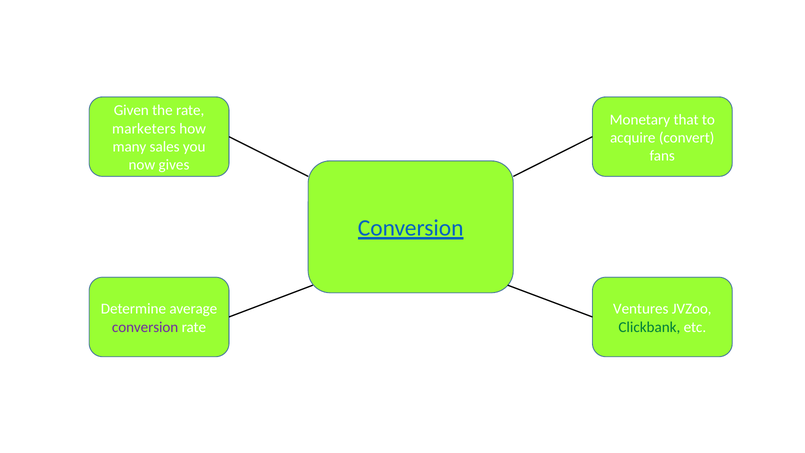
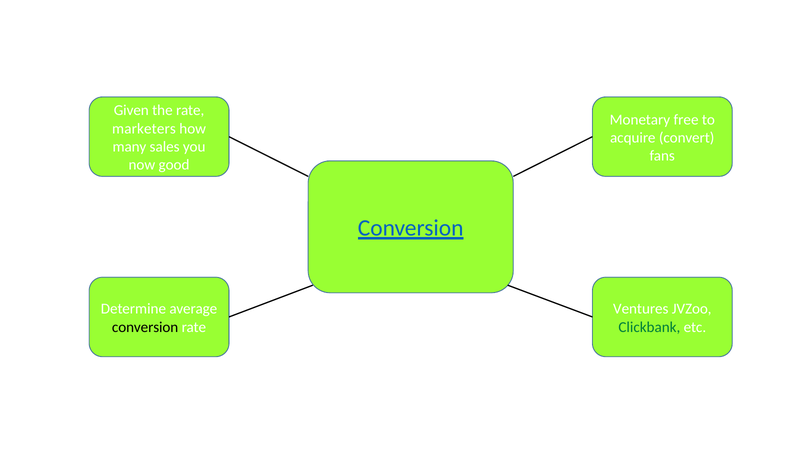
that: that -> free (686, 120)
gives: gives -> good (174, 165)
conversion colour: purple -> black (145, 327)
